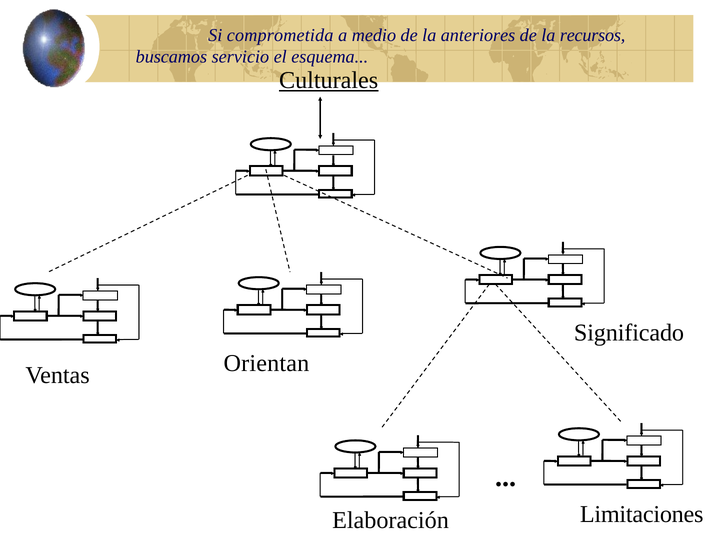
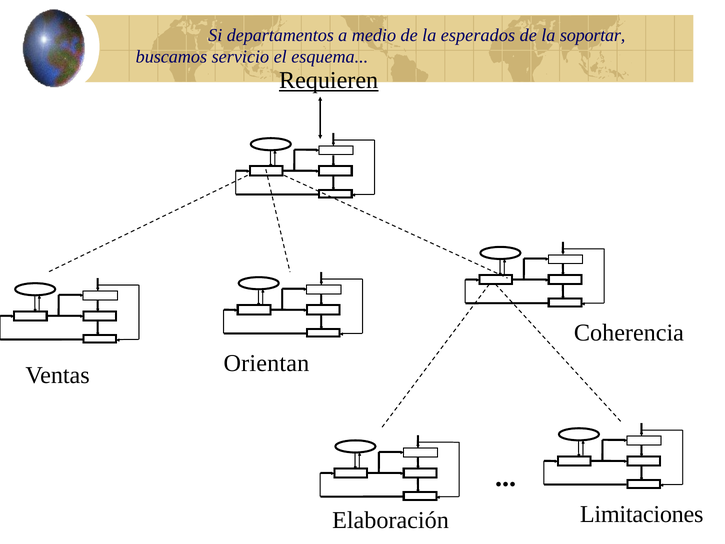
comprometida: comprometida -> departamentos (280, 35)
anteriores: anteriores -> esperados (478, 35)
recursos: recursos -> soportar (593, 35)
Culturales: Culturales -> Requieren (329, 80)
Significado: Significado -> Coherencia (629, 333)
